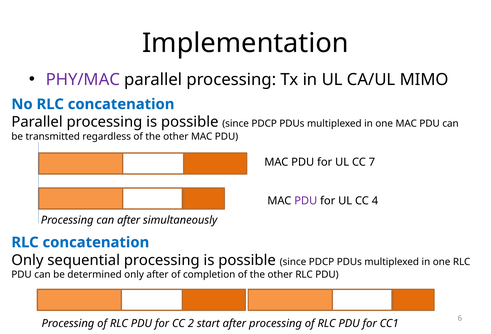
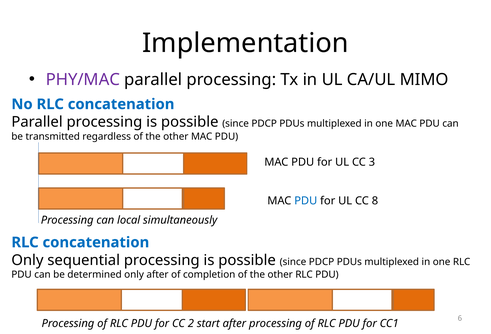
7: 7 -> 3 (372, 162)
PDU colour: purple -> blue (306, 201)
4: 4 -> 8 (375, 201)
can after: after -> local (129, 220)
